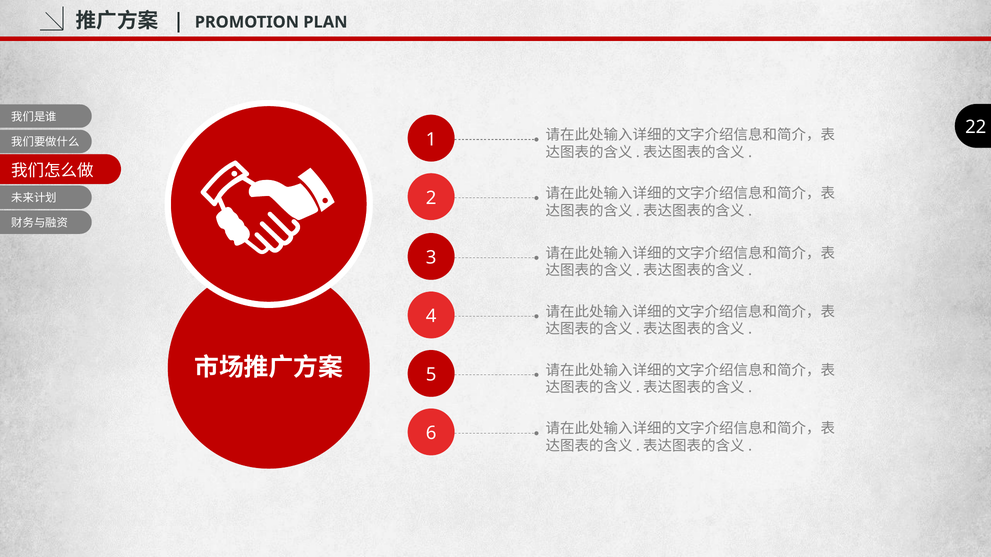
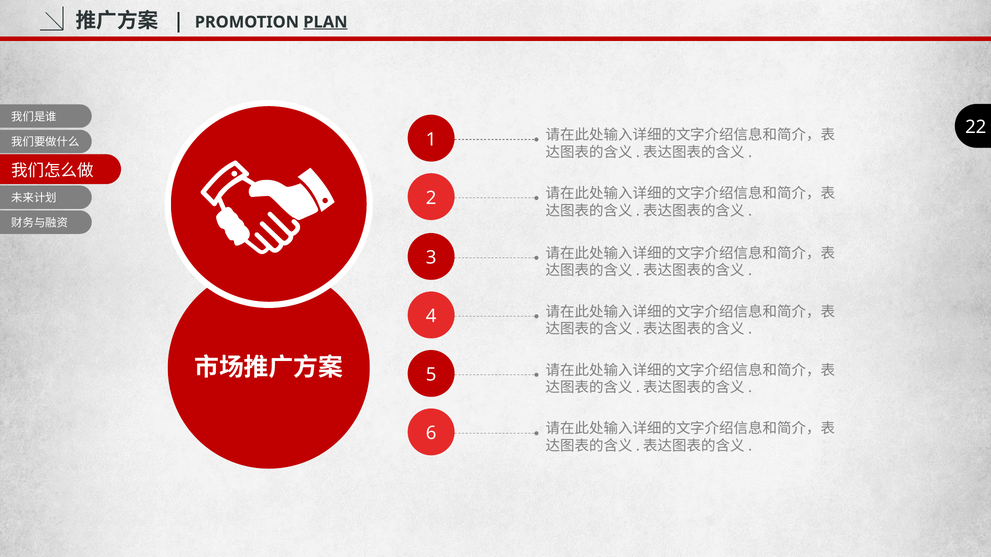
PLAN underline: none -> present (325, 22)
